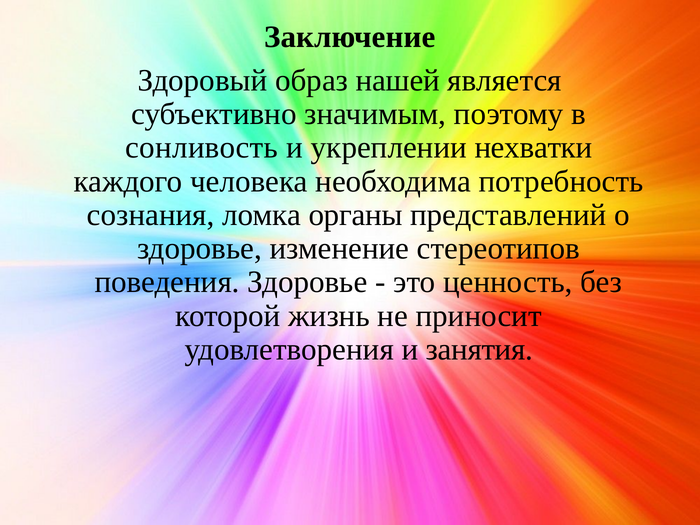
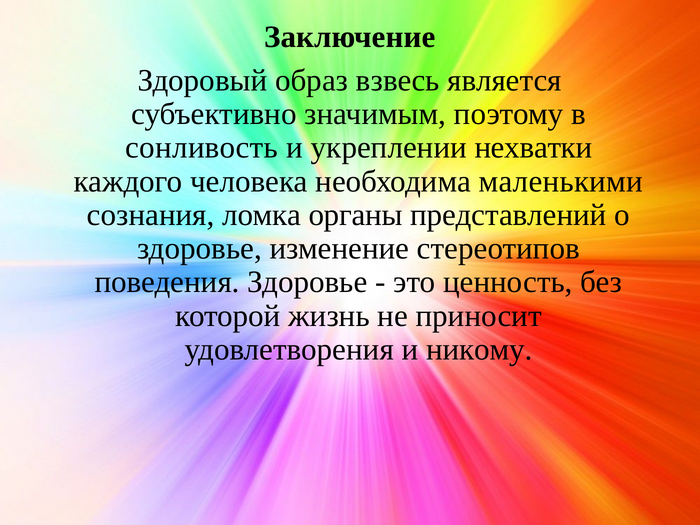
нашей: нашей -> взвесь (398, 80)
потребность: потребность -> маленькими (561, 181)
занятия: занятия -> никому (479, 349)
